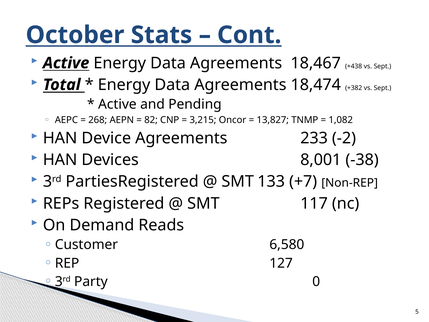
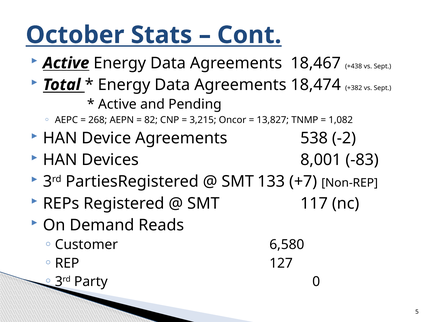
233: 233 -> 538 (314, 138)
-38: -38 -> -83 (362, 160)
